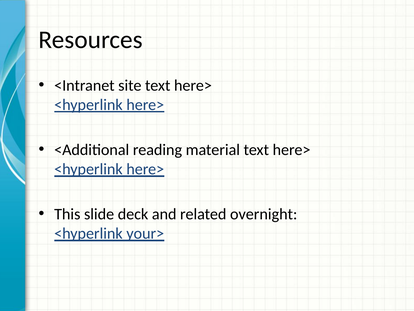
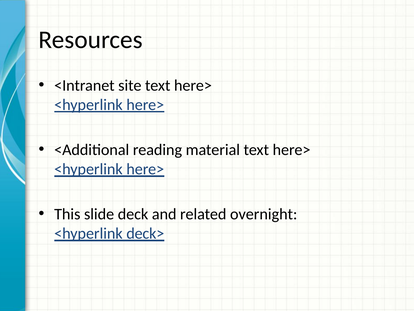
your>: your> -> deck> (145, 233)
